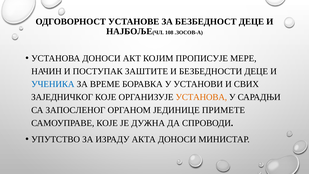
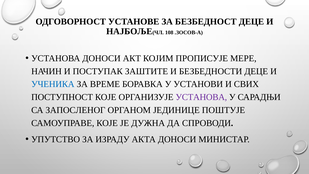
ЗАЈЕДНИЧКОГ: ЗАЈЕДНИЧКОГ -> ПОСТУПНОСТ (62, 97)
УСТАНОВА colour: orange -> purple (201, 97)
ПРИМЕТЕ: ПРИМЕТЕ -> ПОШТУЈЕ (224, 110)
